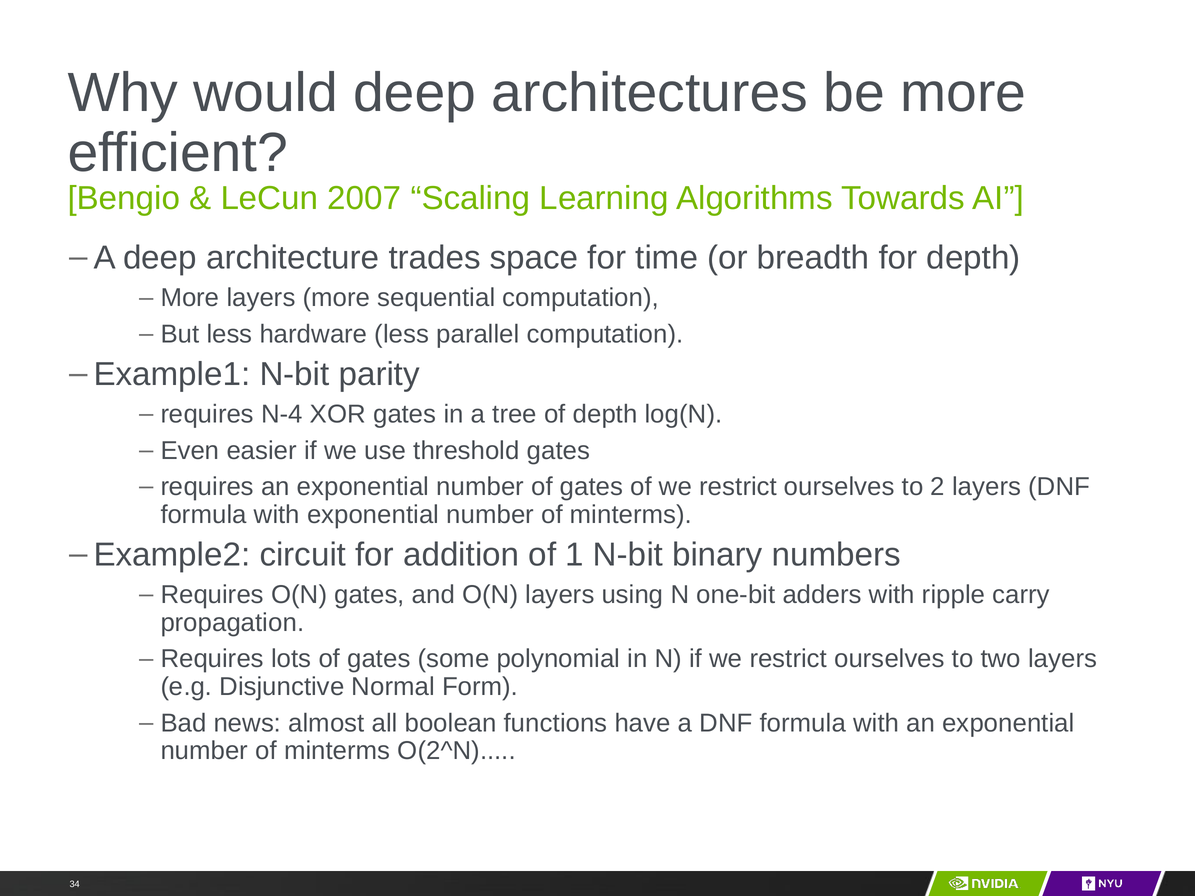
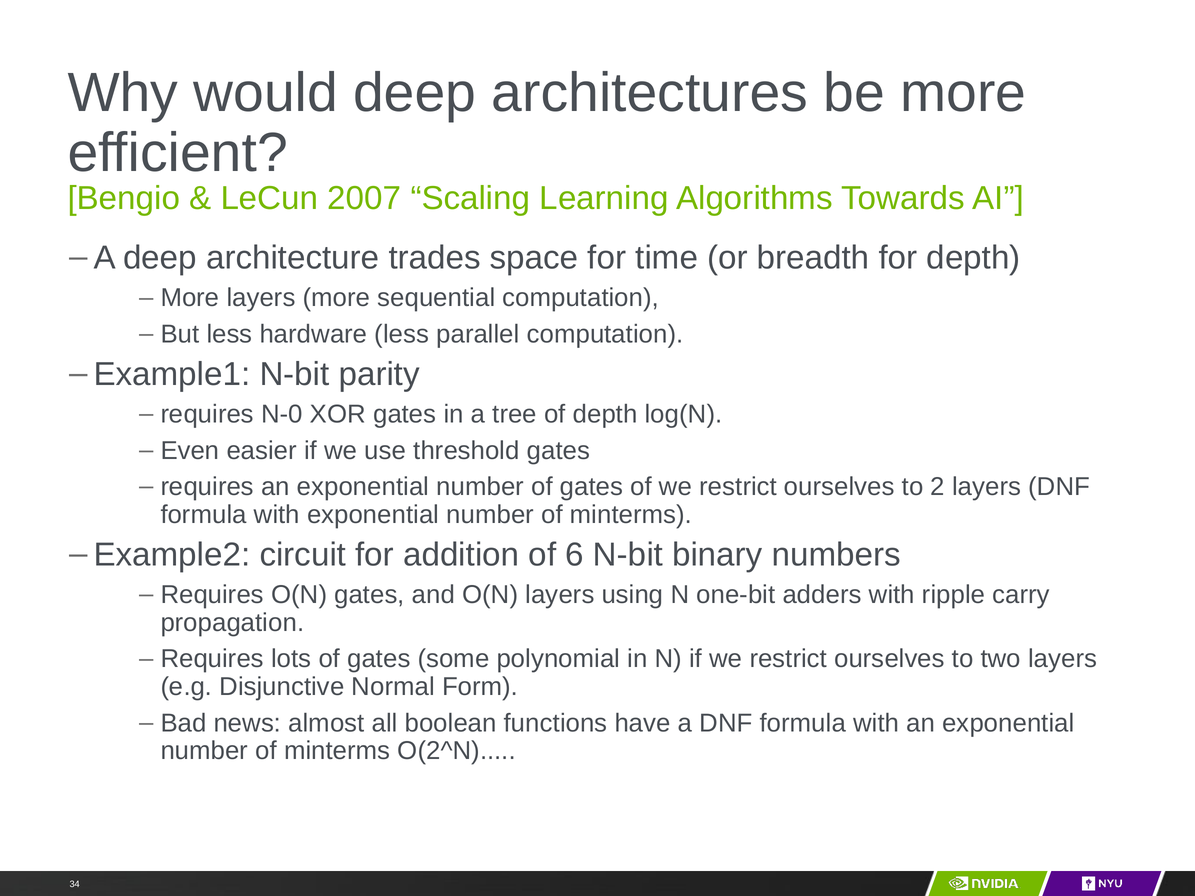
N-4: N-4 -> N-0 (282, 414)
1: 1 -> 6 (575, 555)
